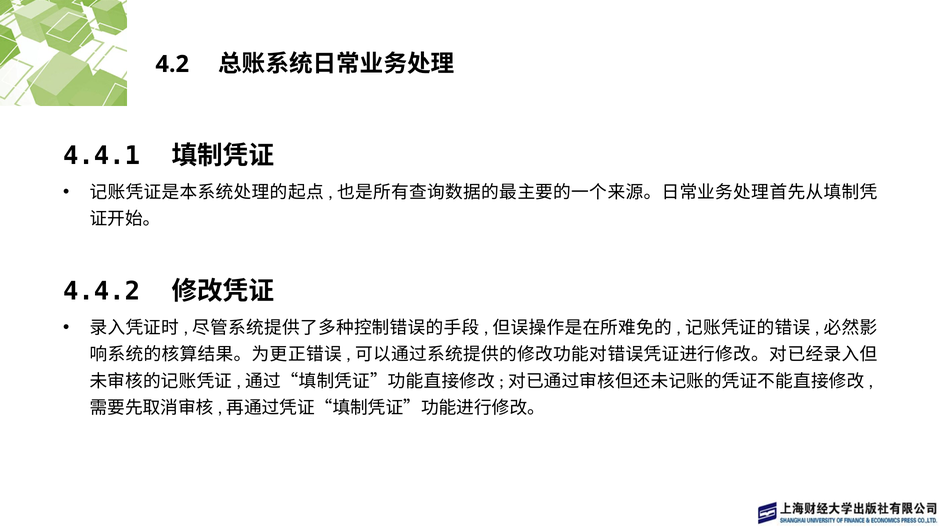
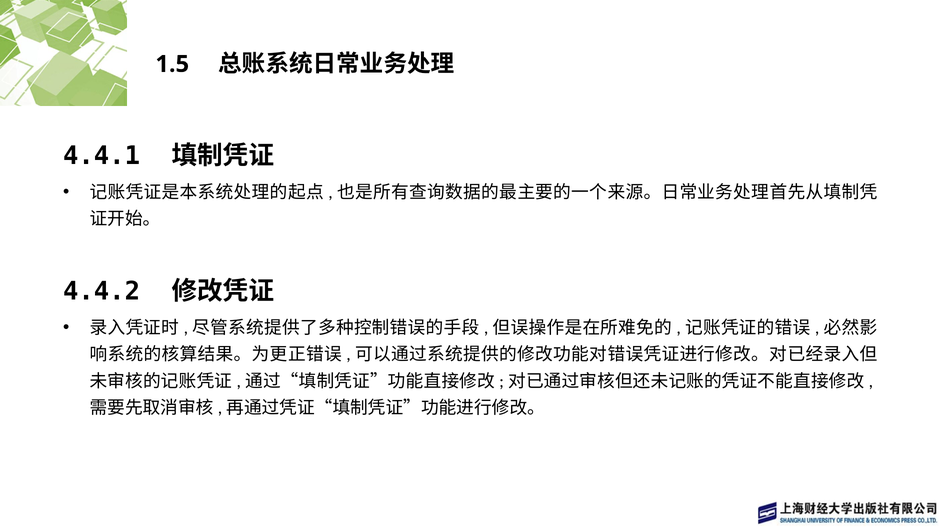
4.2: 4.2 -> 1.5 (172, 64)
